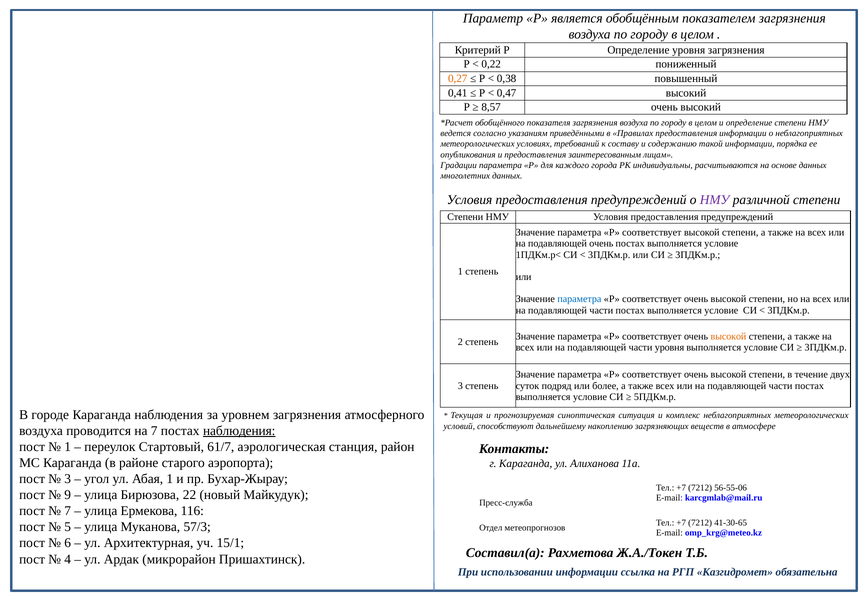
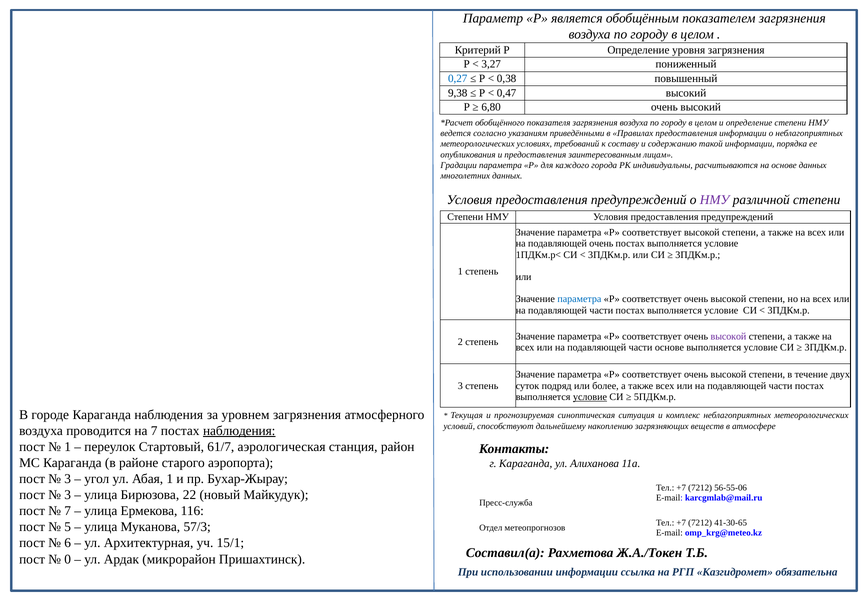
0,22: 0,22 -> 3,27 (491, 64)
0,27 colour: orange -> blue (458, 79)
0,41: 0,41 -> 9,38 (458, 93)
8,57: 8,57 -> 6,80 (491, 107)
высокой colour: orange -> purple (728, 336)
части уровня: уровня -> основе (669, 347)
условие underline: none -> present (590, 397)
9: 9 -> 3 (68, 495)
4: 4 -> 0 (68, 559)
